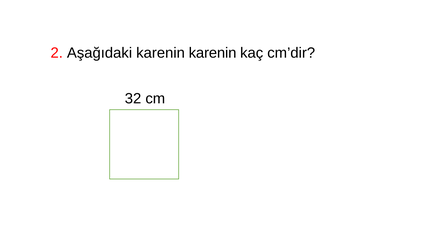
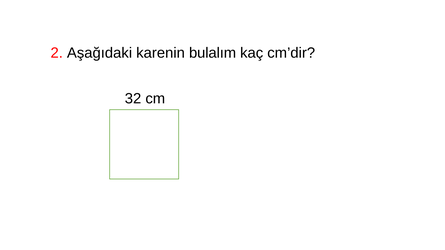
karenin karenin: karenin -> bulalım (213, 53)
